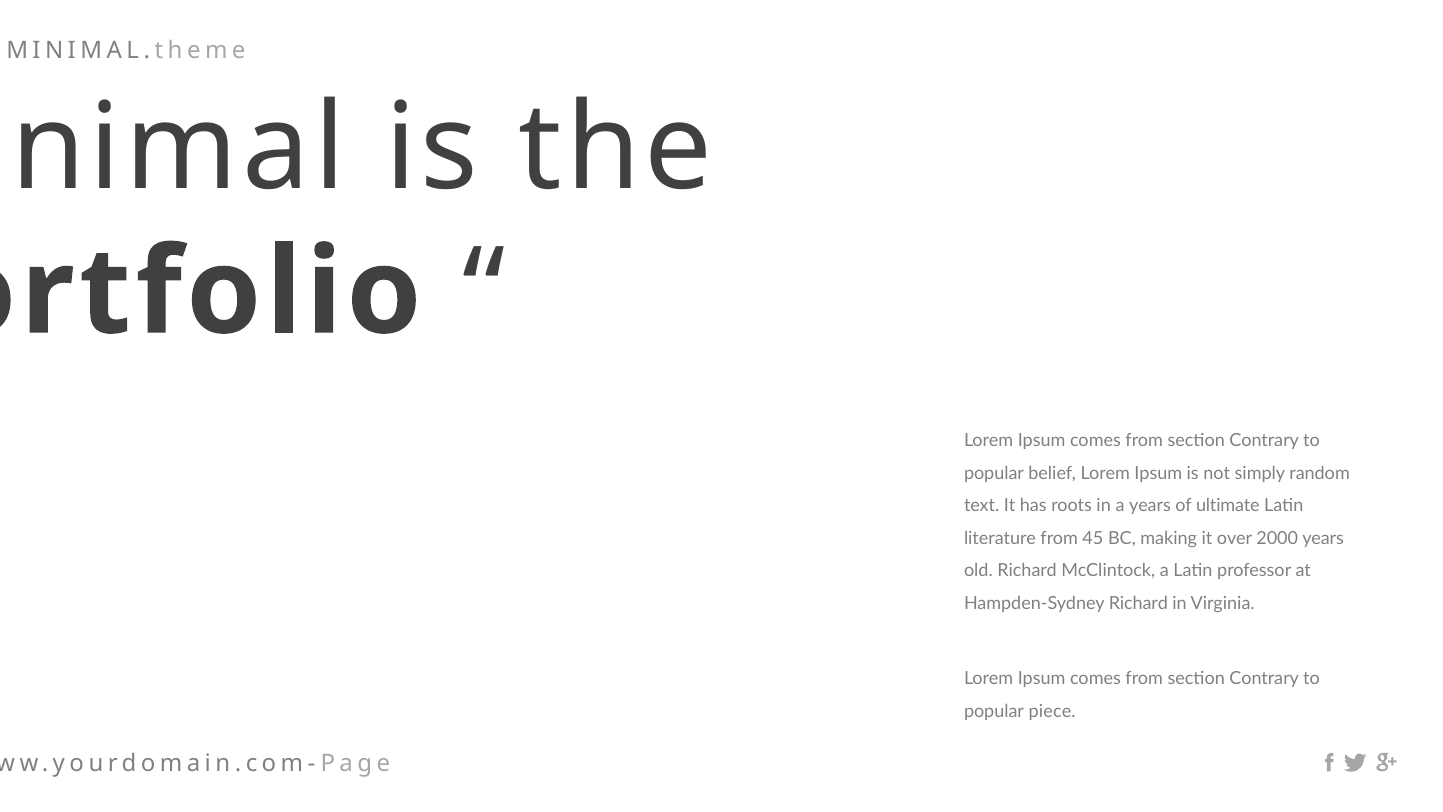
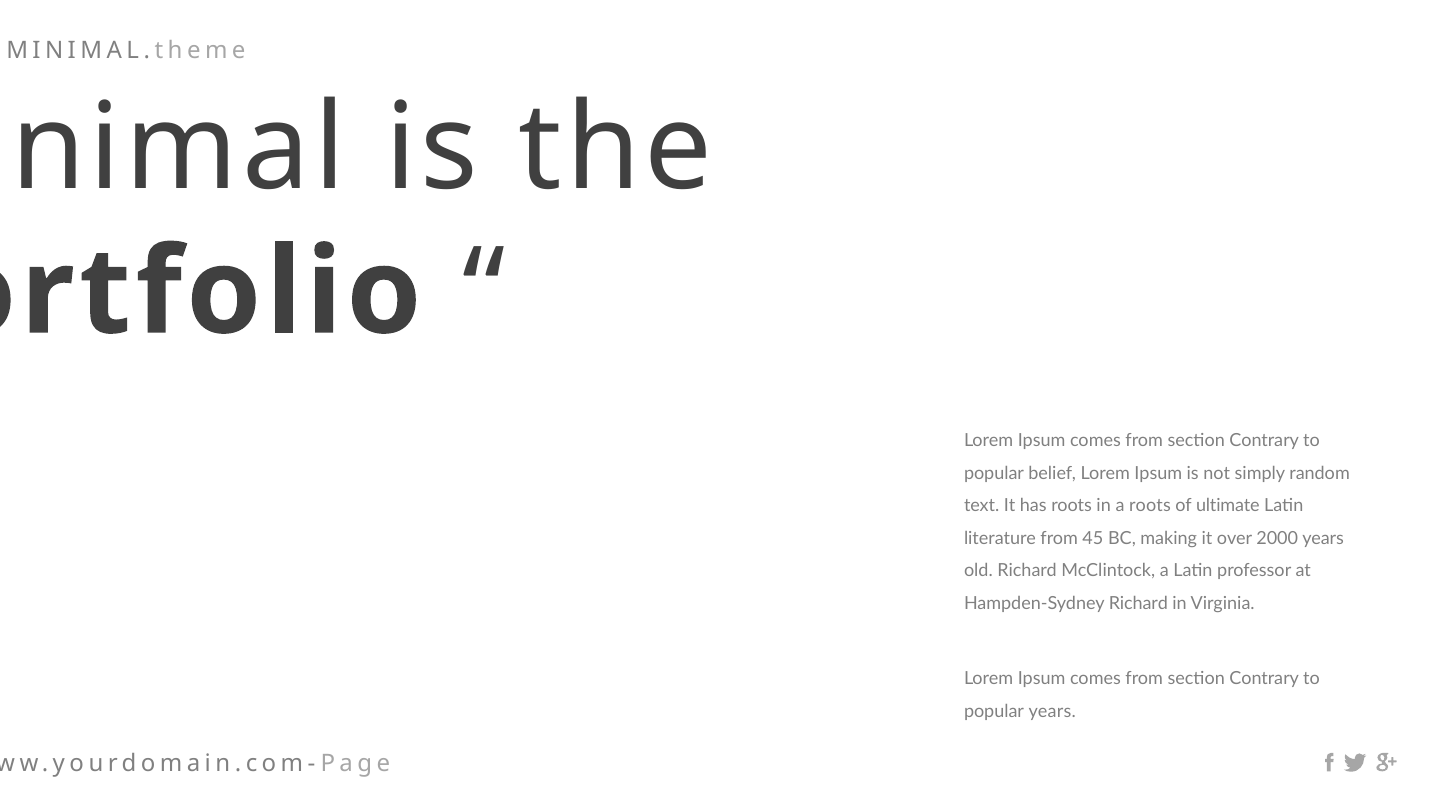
a years: years -> roots (1150, 506)
popular piece: piece -> years (1052, 711)
